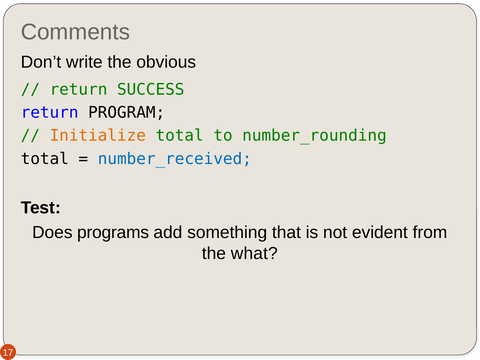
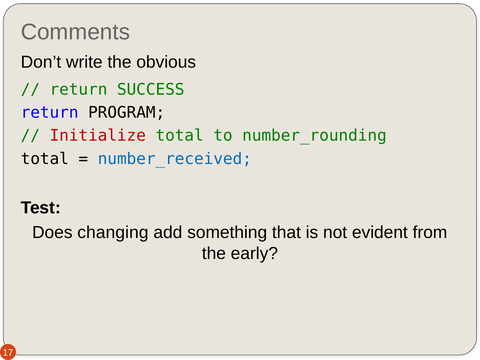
Initialize colour: orange -> red (98, 136)
programs: programs -> changing (113, 232)
what: what -> early (254, 253)
